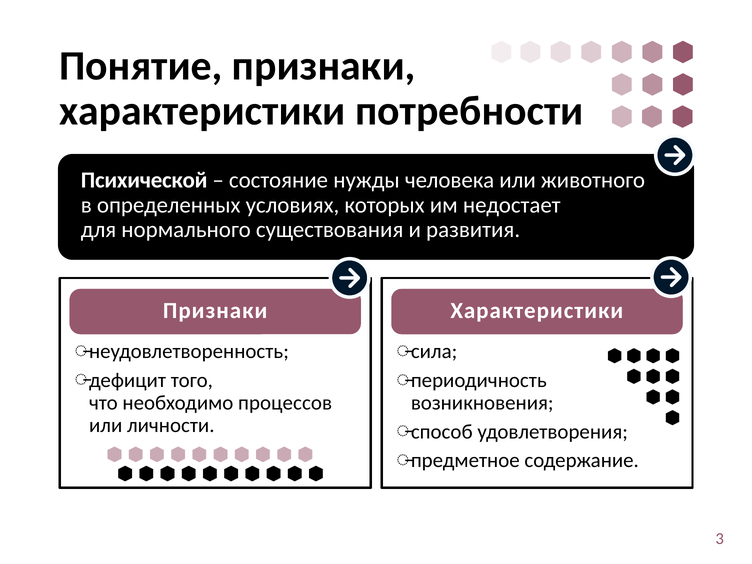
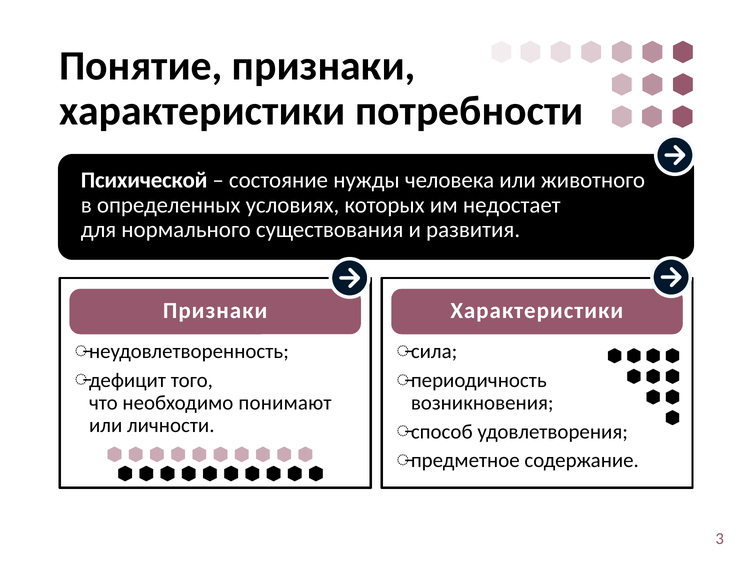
процессов: процессов -> понимают (285, 403)
